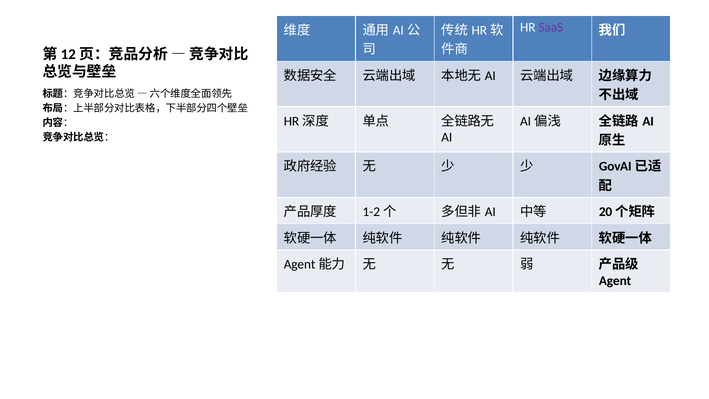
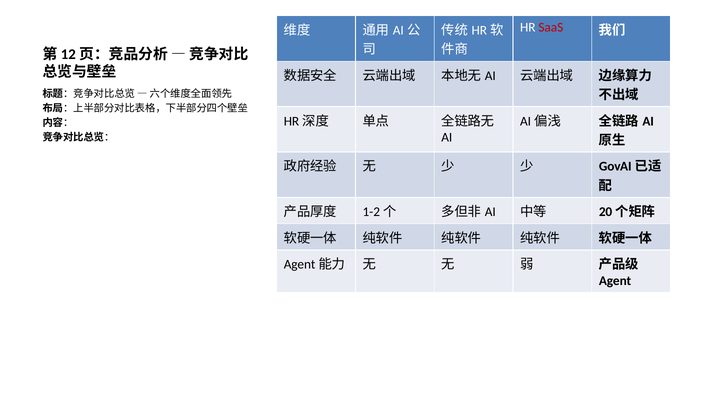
SaaS colour: purple -> red (551, 28)
